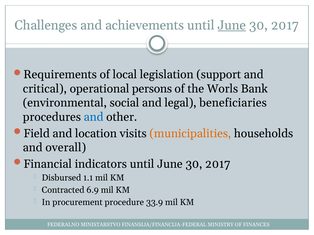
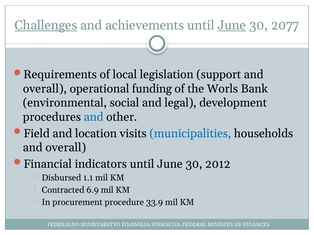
Challenges underline: none -> present (46, 25)
2017: 2017 -> 2077 (285, 25)
critical: critical -> overall (45, 89)
persons: persons -> funding (152, 89)
beneficiaries: beneficiaries -> development (233, 103)
municipalities colour: orange -> blue (190, 134)
2017: 2017 -> 2012 (218, 164)
